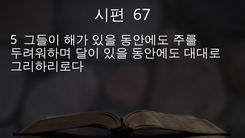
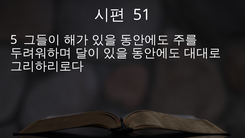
67: 67 -> 51 (142, 15)
